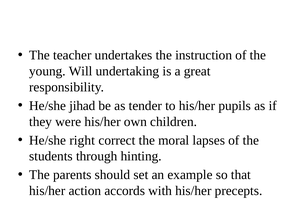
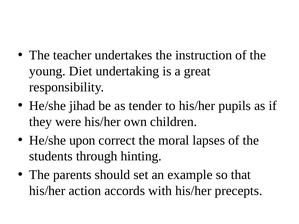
Will: Will -> Diet (81, 71)
right: right -> upon (82, 140)
